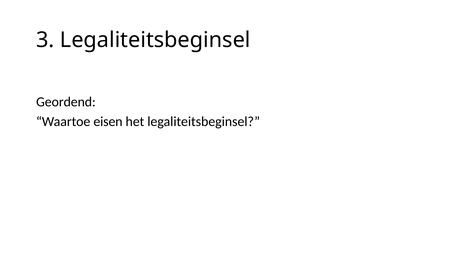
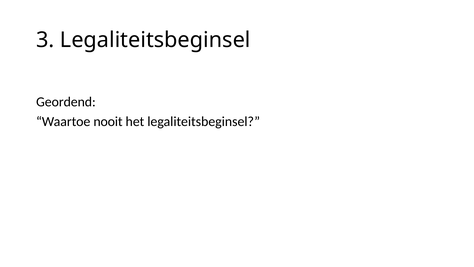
eisen: eisen -> nooit (108, 122)
